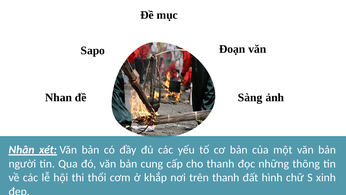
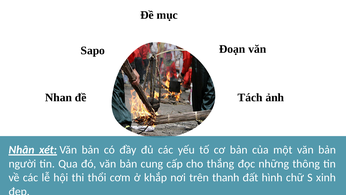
Sàng: Sàng -> Tách (250, 97)
cho thanh: thanh -> thắng (220, 163)
